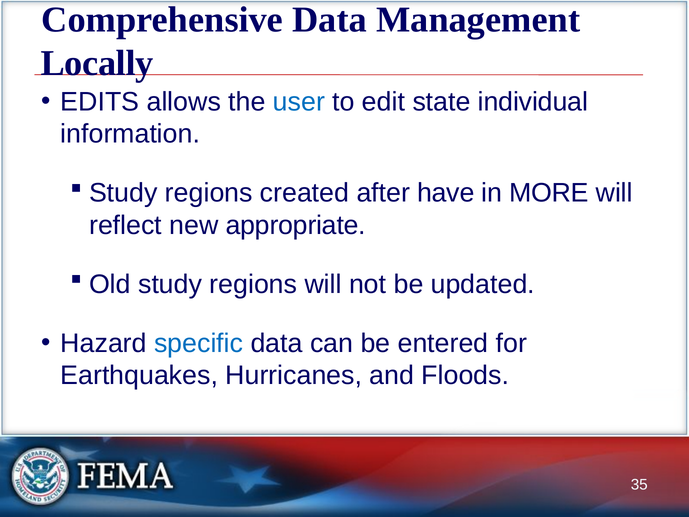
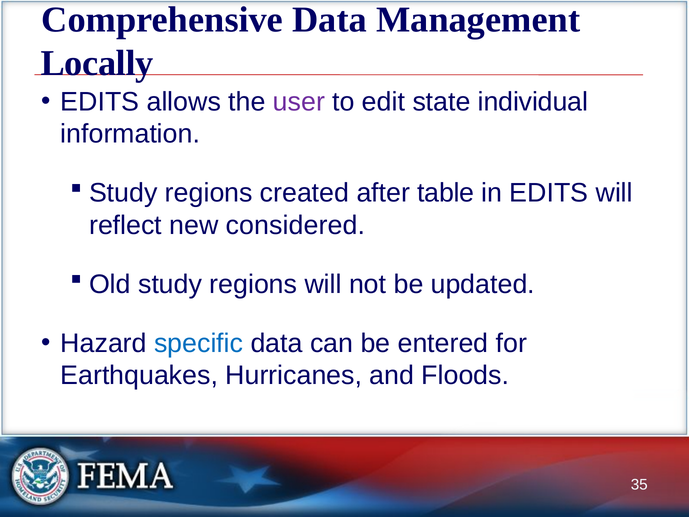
user colour: blue -> purple (299, 102)
have: have -> table (446, 193)
in MORE: MORE -> EDITS (549, 193)
appropriate: appropriate -> considered (296, 225)
